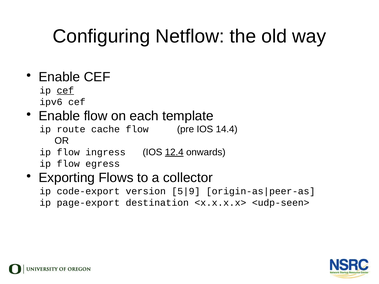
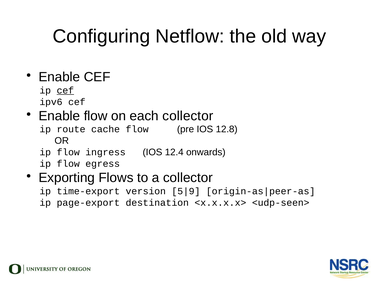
each template: template -> collector (188, 116)
14.4: 14.4 -> 12.8 (227, 129)
12.4 underline: present -> none (174, 152)
code-export: code-export -> time-export (88, 191)
